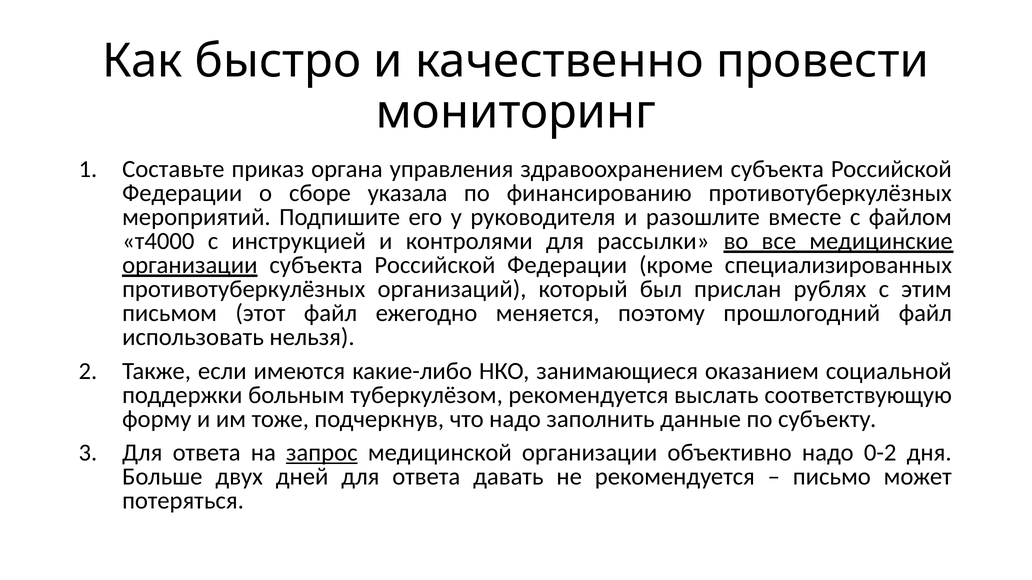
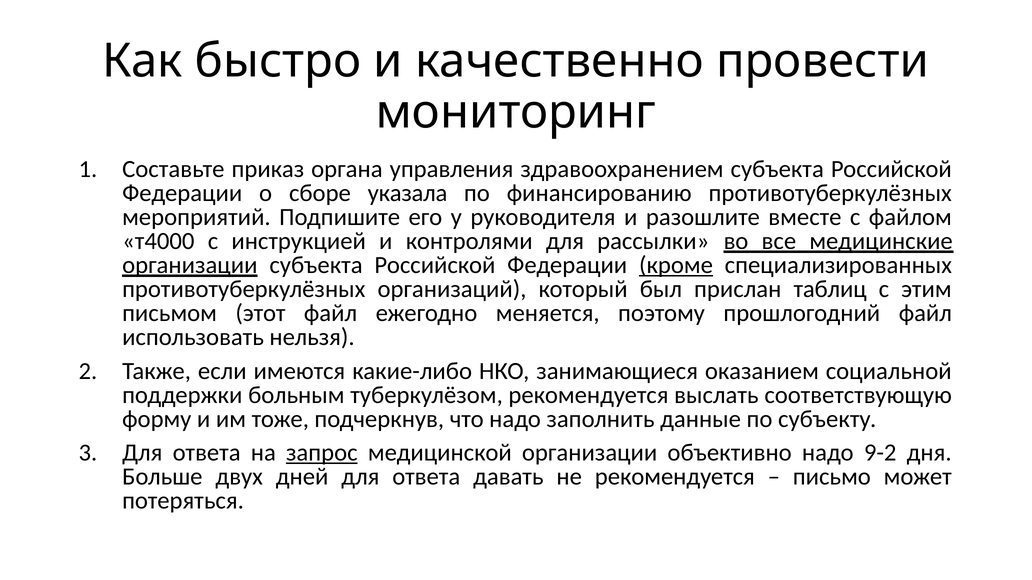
кроме underline: none -> present (676, 266)
рублях: рублях -> таблиц (830, 290)
0-2: 0-2 -> 9-2 (880, 453)
